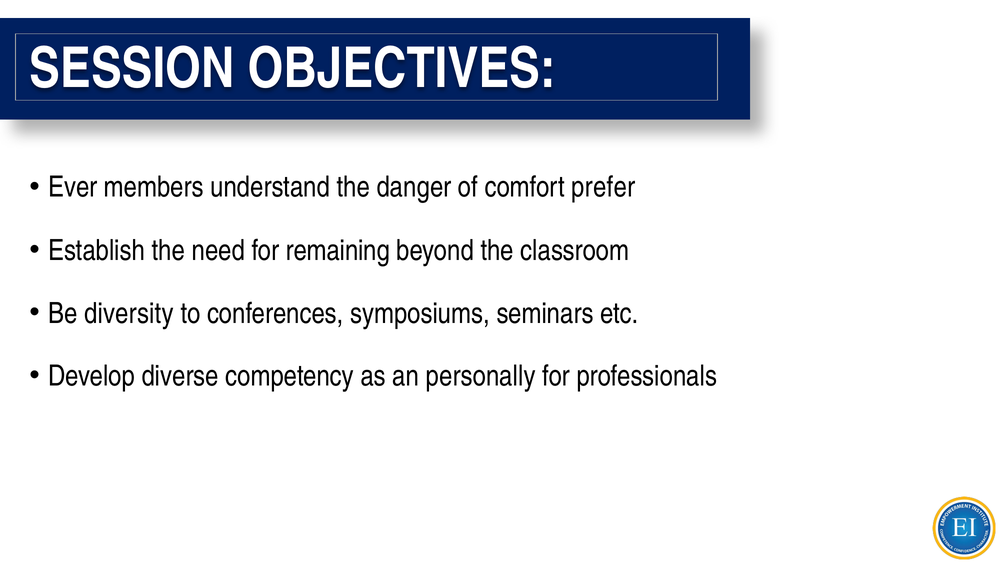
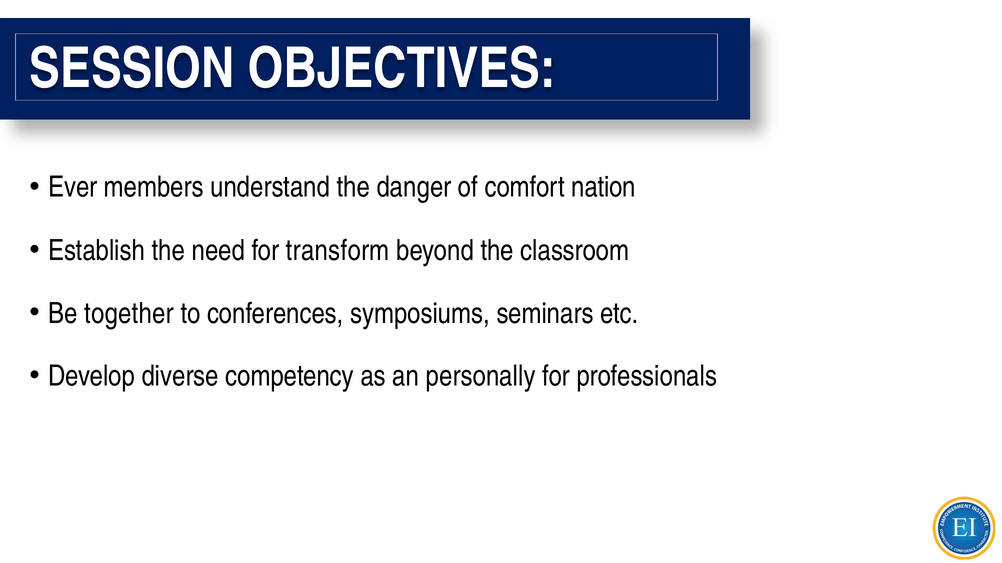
prefer: prefer -> nation (604, 187)
remaining: remaining -> transform (338, 251)
diversity: diversity -> together (129, 314)
